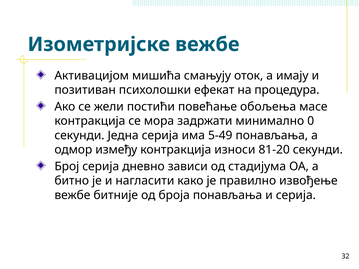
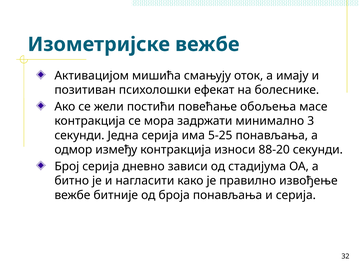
процедура: процедура -> болеснике (287, 90)
0: 0 -> 3 (311, 121)
5-49: 5-49 -> 5-25 (220, 135)
81-20: 81-20 -> 88-20 (274, 150)
